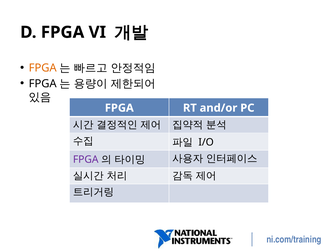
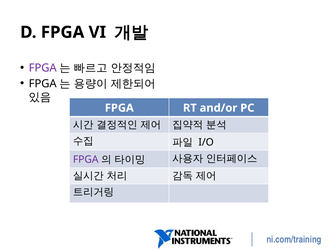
FPGA colour: orange -> purple (43, 68)
